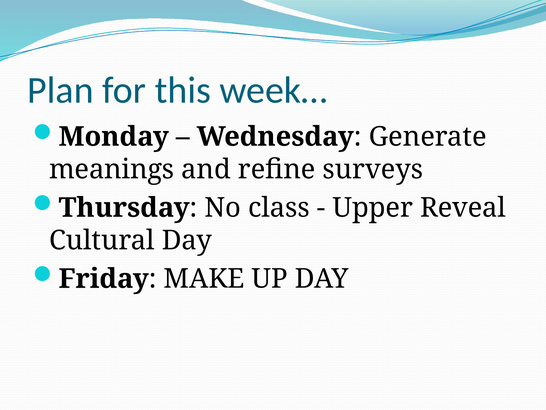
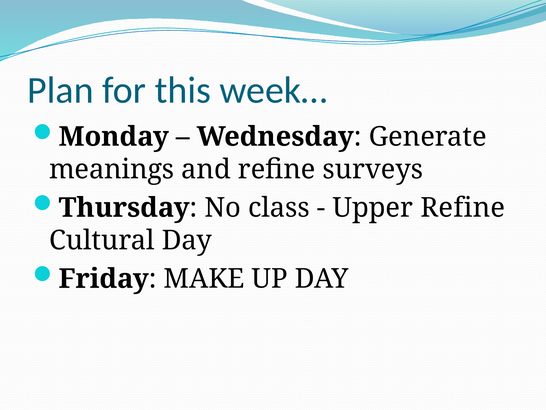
Upper Reveal: Reveal -> Refine (463, 208)
